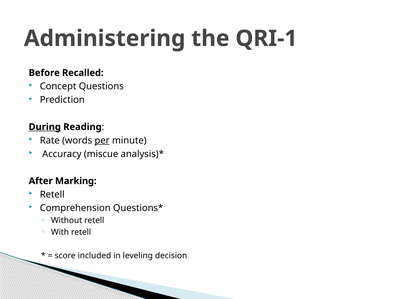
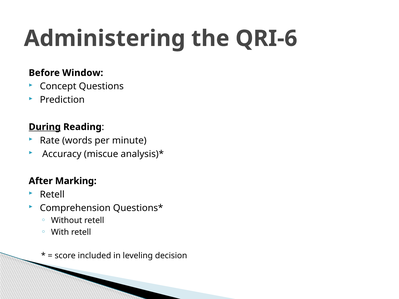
QRI-1: QRI-1 -> QRI-6 (266, 38)
Recalled: Recalled -> Window (83, 73)
per underline: present -> none (102, 141)
